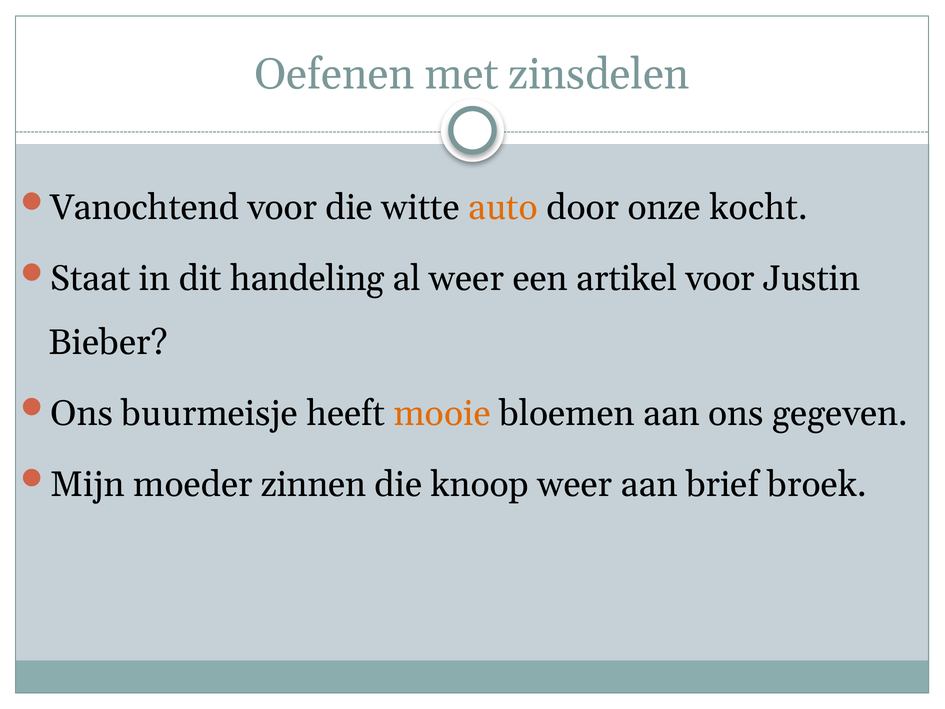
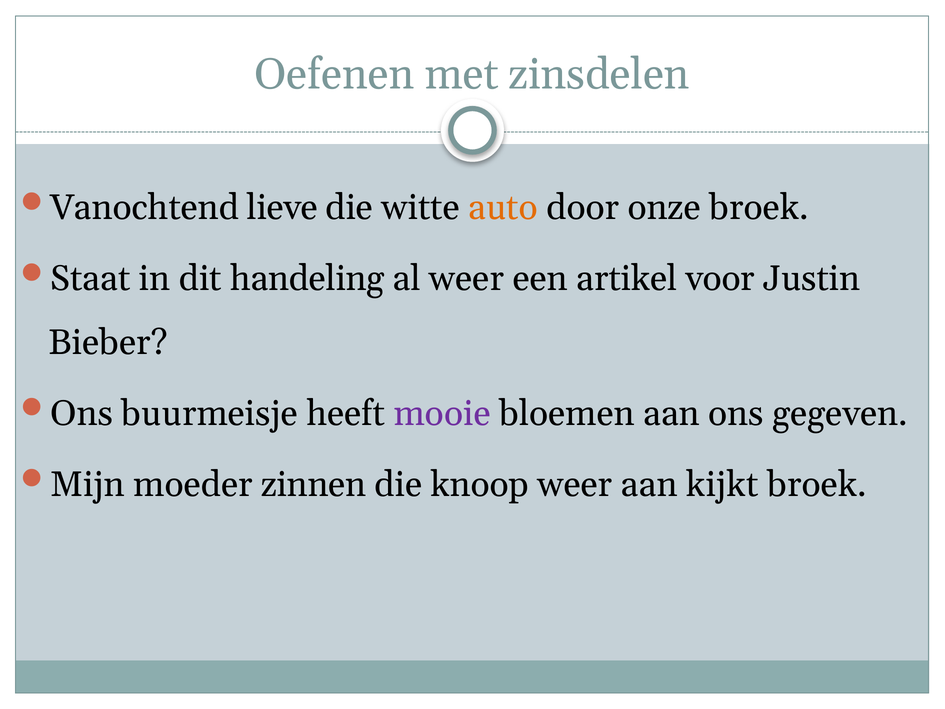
Vanochtend voor: voor -> lieve (282, 208)
onze kocht: kocht -> broek (759, 208)
mooie colour: orange -> purple (442, 413)
brief: brief -> kijkt (722, 484)
